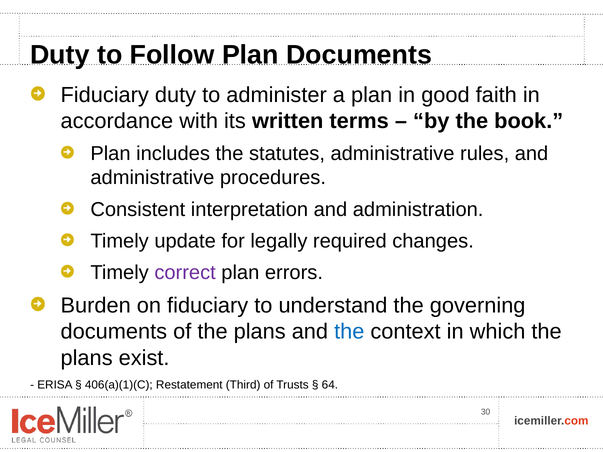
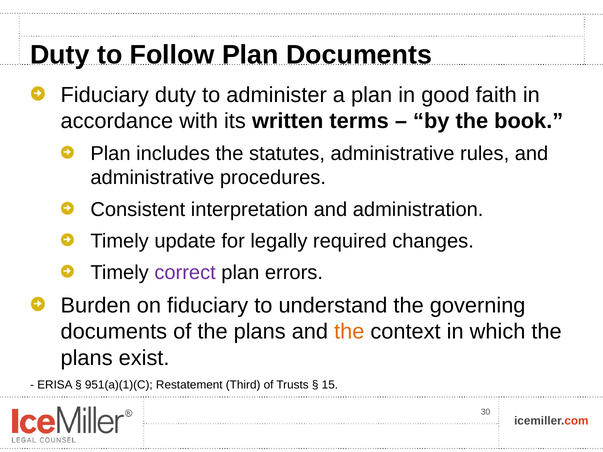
the colour: blue -> orange (349, 332)
406(a)(1)(C: 406(a)(1)(C -> 951(a)(1)(C (119, 385)
64: 64 -> 15 (330, 385)
